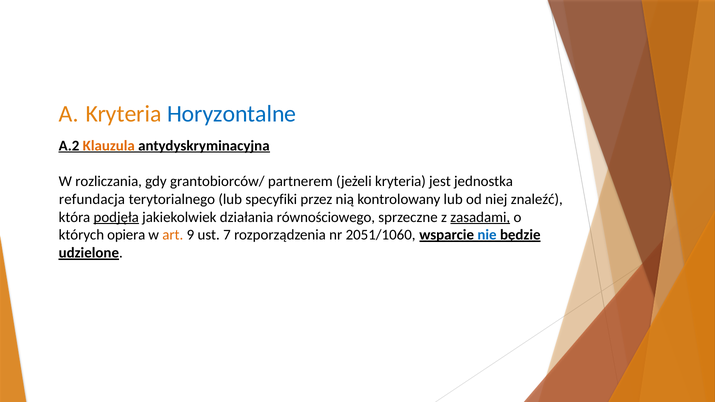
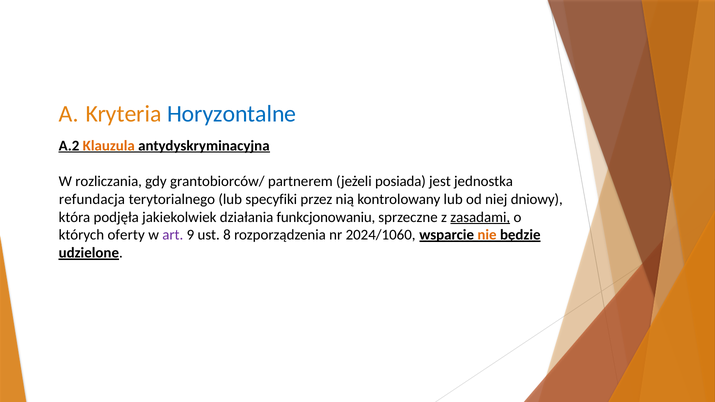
jeżeli kryteria: kryteria -> posiada (400, 181)
znaleźć: znaleźć -> dniowy (537, 199)
podjęła underline: present -> none (116, 217)
równościowego: równościowego -> funkcjonowaniu (326, 217)
opiera: opiera -> oferty (126, 235)
art colour: orange -> purple (173, 235)
7: 7 -> 8 (227, 235)
2051/1060: 2051/1060 -> 2024/1060 (381, 235)
nie colour: blue -> orange (487, 235)
